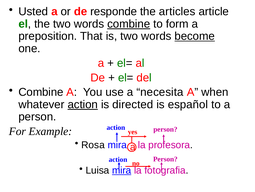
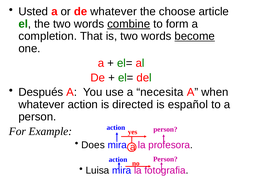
de responde: responde -> whatever (114, 12)
articles: articles -> choose (177, 12)
preposition: preposition -> completion (48, 36)
Combine: Combine -> Después (41, 92)
action underline: present -> none (83, 104)
Rosa: Rosa -> Does (93, 144)
mira underline: present -> none (122, 170)
